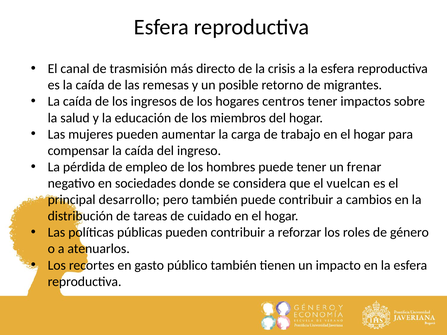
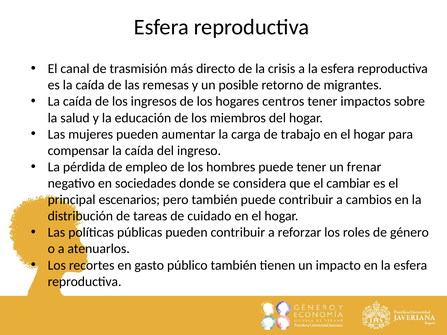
vuelcan: vuelcan -> cambiar (348, 183)
desarrollo: desarrollo -> escenarios (129, 200)
